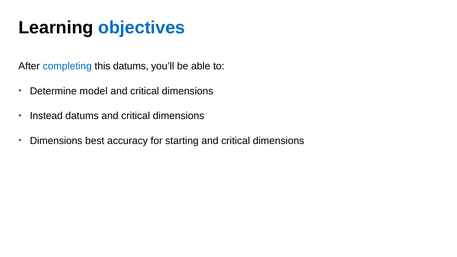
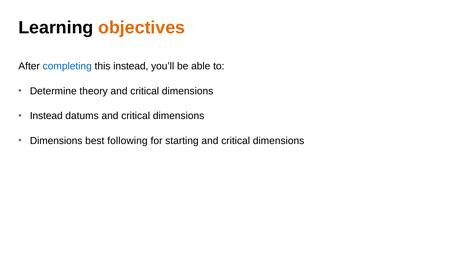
objectives colour: blue -> orange (142, 28)
this datums: datums -> instead (131, 66)
model: model -> theory (94, 91)
accuracy: accuracy -> following (127, 141)
